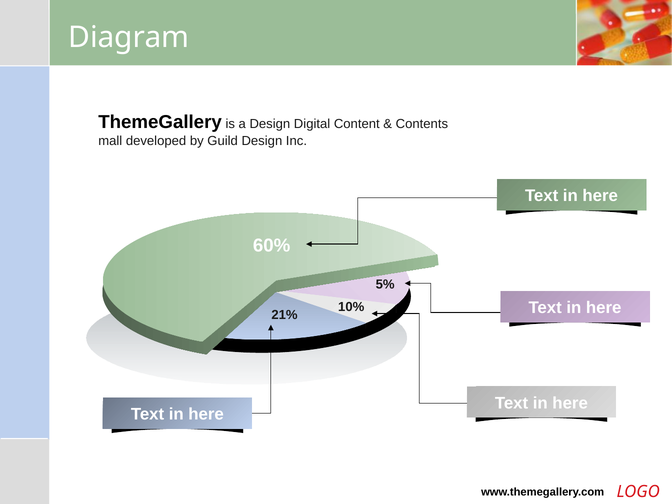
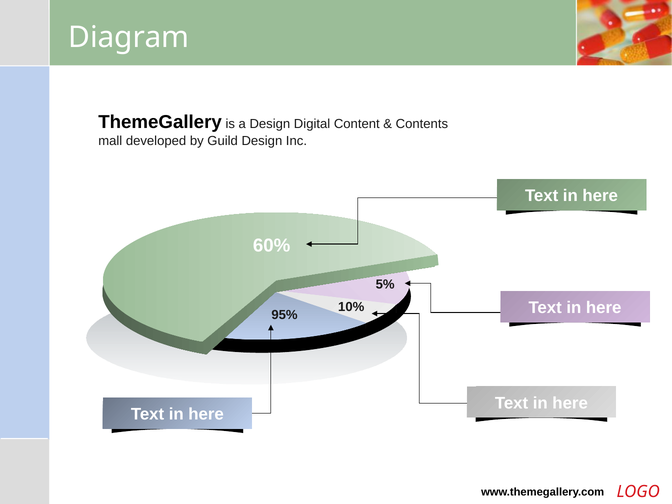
21%: 21% -> 95% (285, 315)
